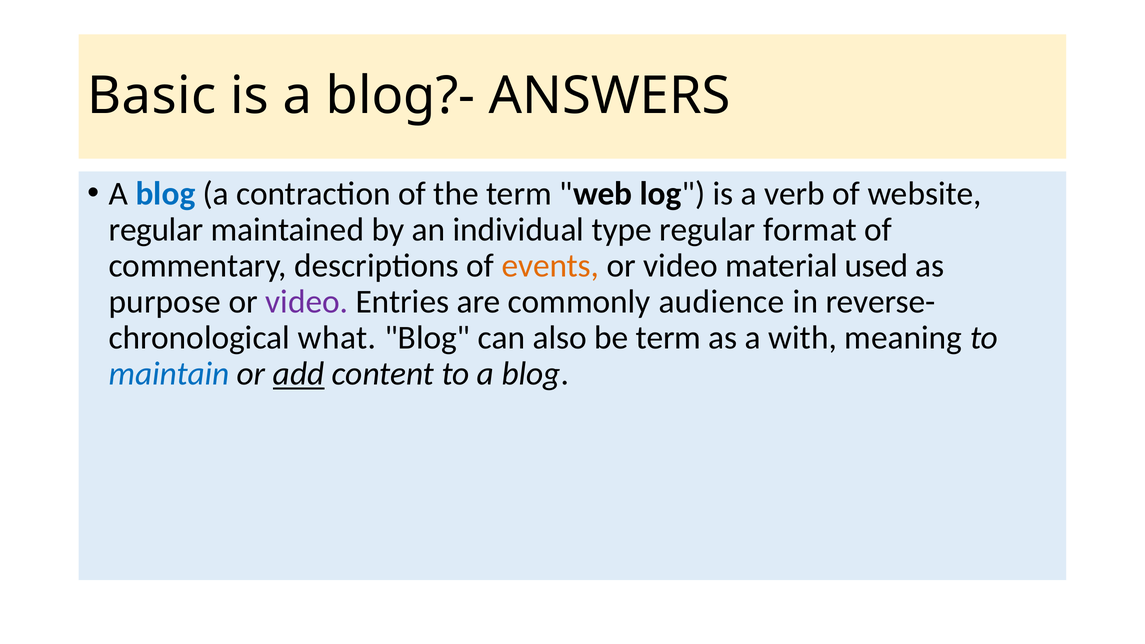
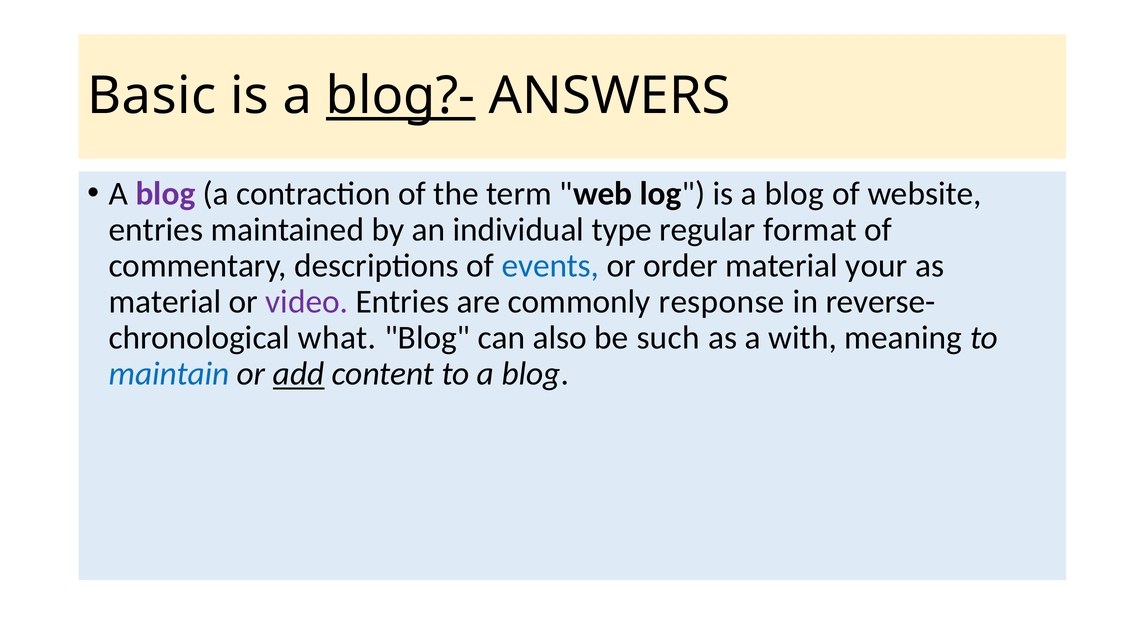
blog?- underline: none -> present (401, 96)
blog colour: blue -> purple (165, 194)
is a verb: verb -> blog (794, 194)
regular: regular -> entries (156, 230)
events colour: orange -> blue (550, 266)
video: video -> order (681, 266)
used: used -> your (876, 266)
purpose: purpose -> material (165, 302)
audience: audience -> response (722, 302)
be term: term -> such (668, 338)
